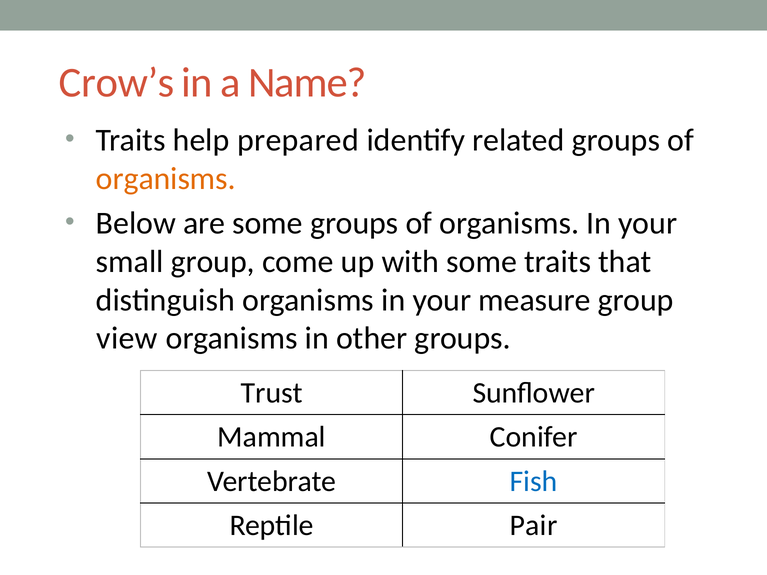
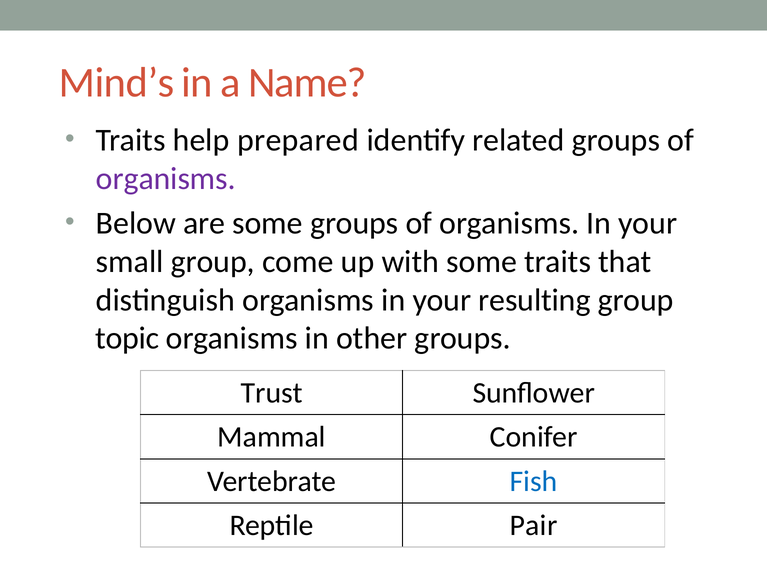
Crow’s: Crow’s -> Mind’s (117, 83)
organisms colour: orange -> purple (166, 179)
measure: measure -> resulting (535, 300)
view: view -> topic (127, 338)
